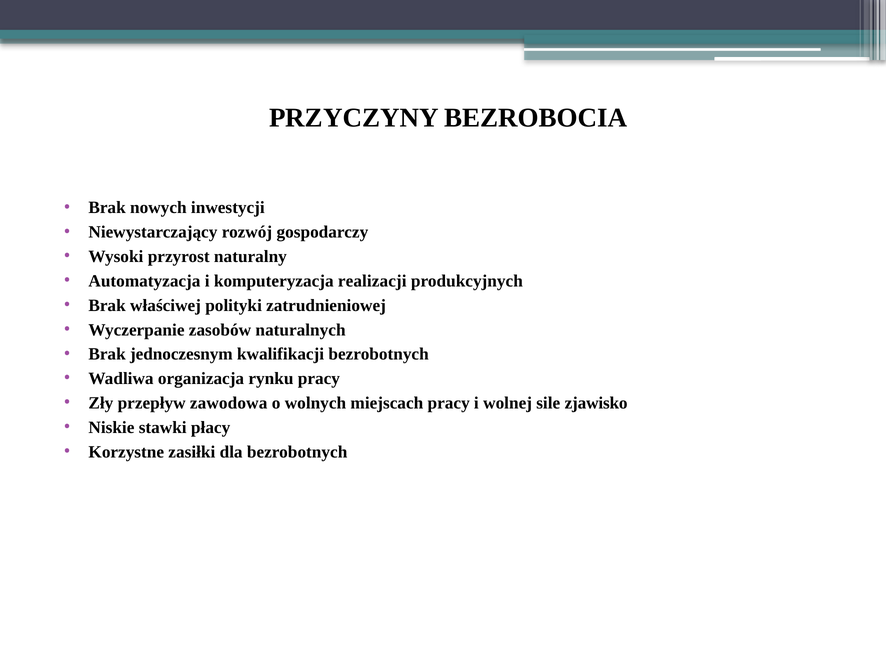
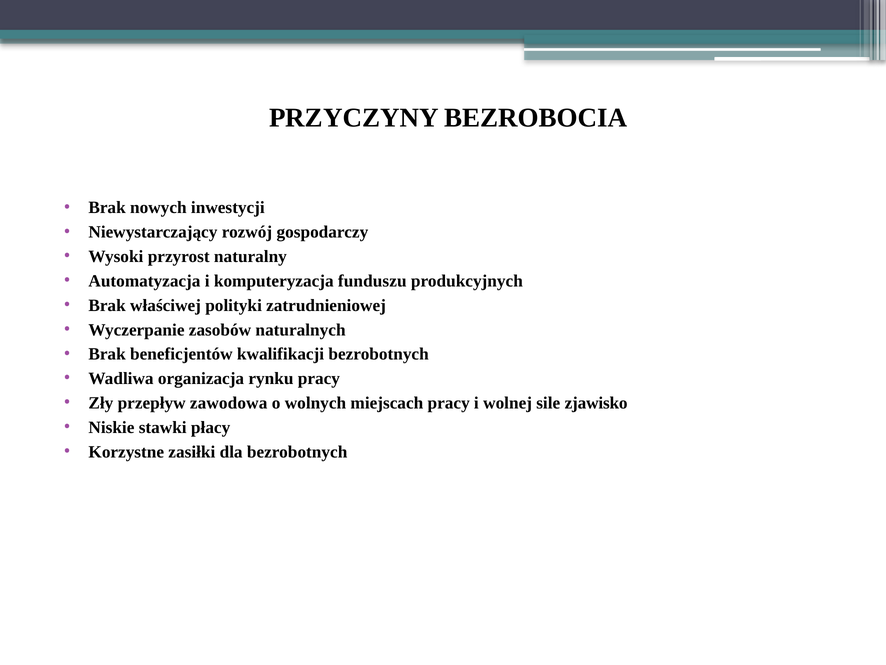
realizacji: realizacji -> funduszu (372, 281)
jednoczesnym: jednoczesnym -> beneficjentów (181, 354)
